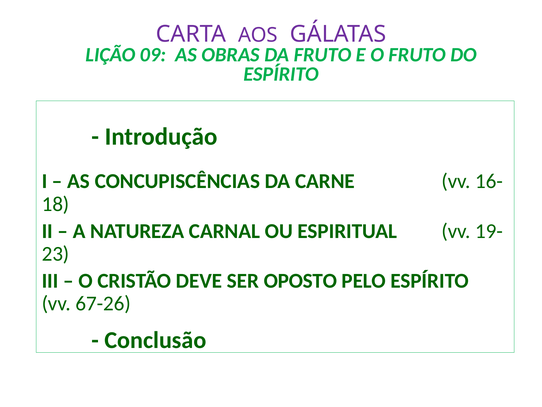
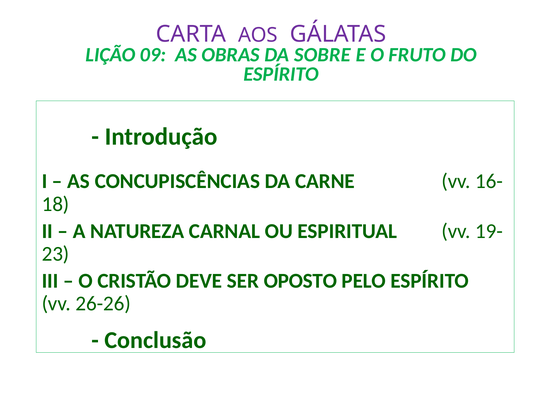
DA FRUTO: FRUTO -> SOBRE (322, 55)
67-26: 67-26 -> 26-26 (103, 303)
